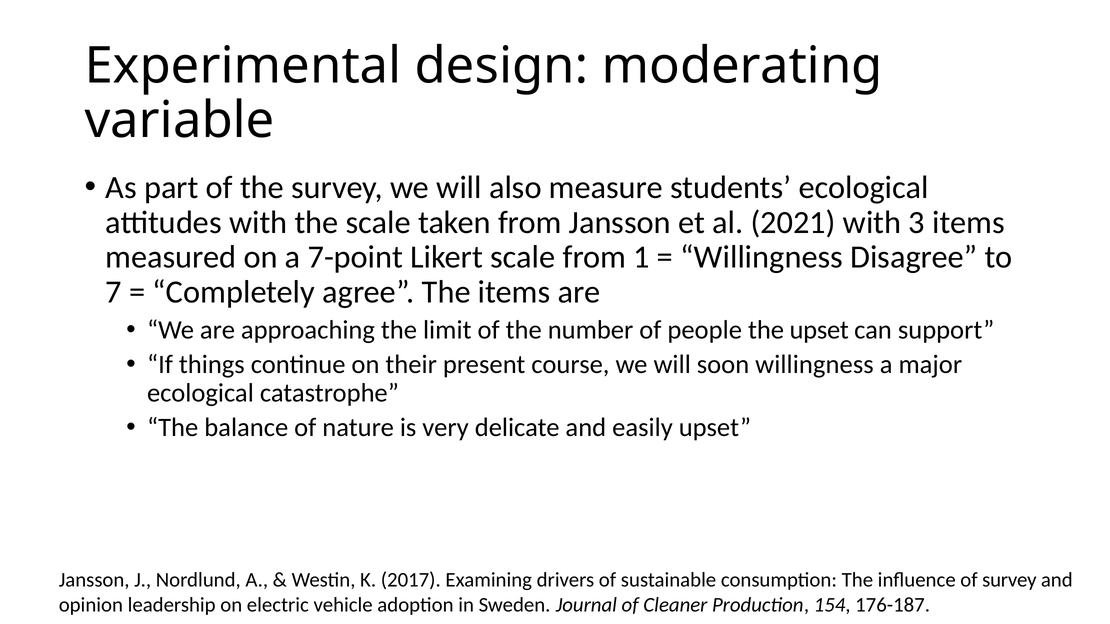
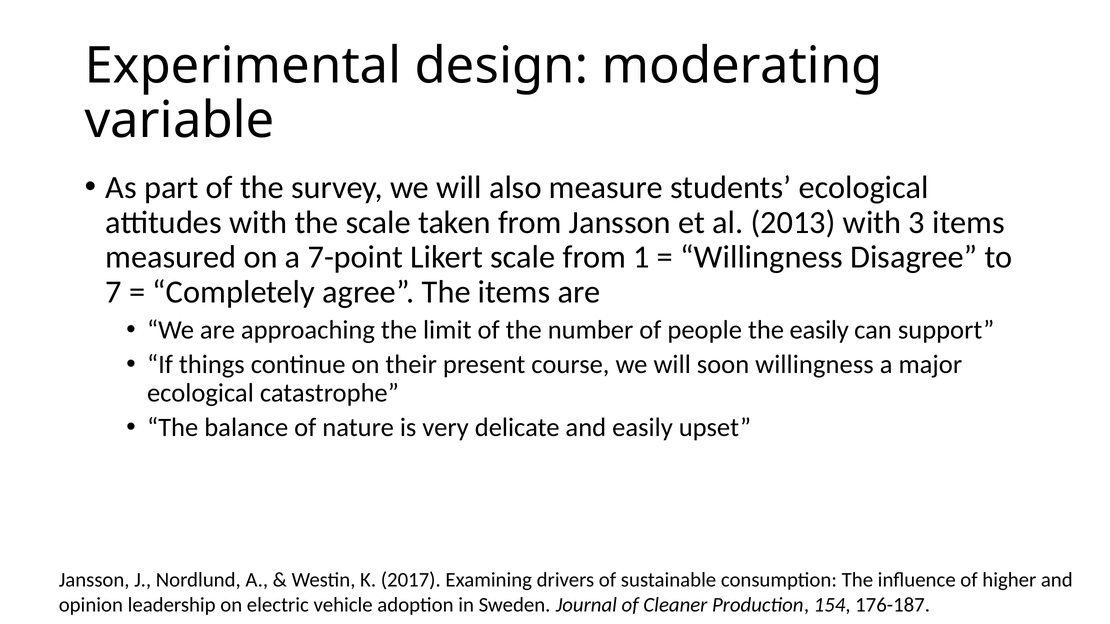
2021: 2021 -> 2013 (793, 223)
the upset: upset -> easily (819, 330)
of survey: survey -> higher (1009, 580)
